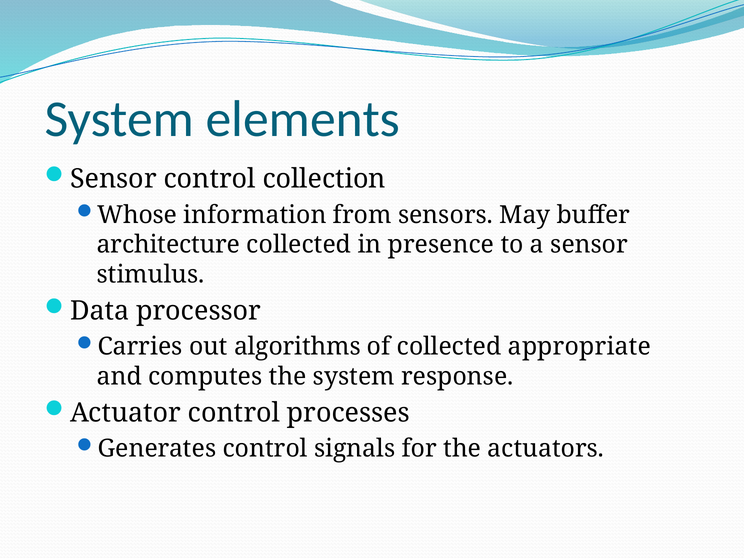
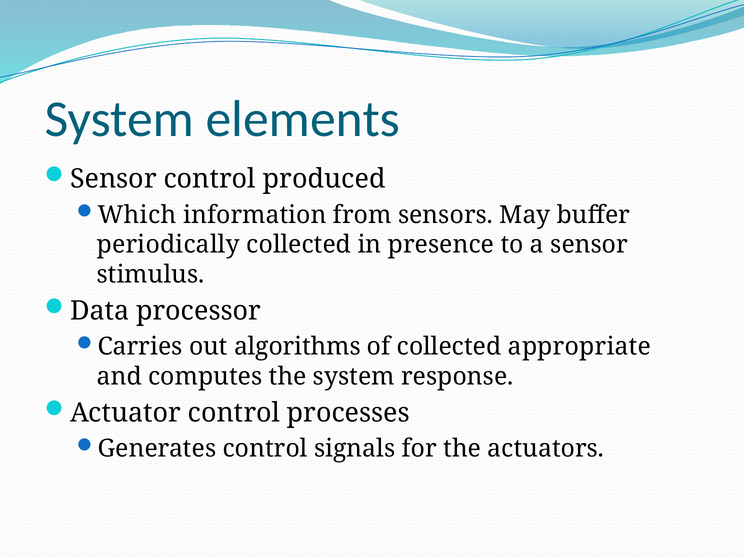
collection: collection -> produced (324, 179)
Whose: Whose -> Which (137, 215)
architecture: architecture -> periodically (168, 245)
